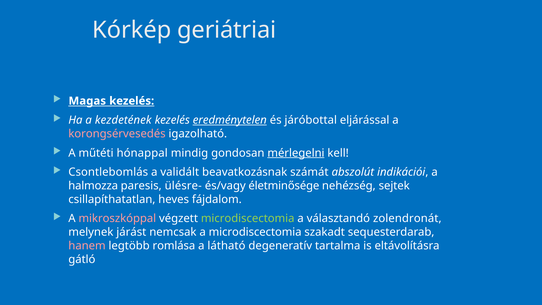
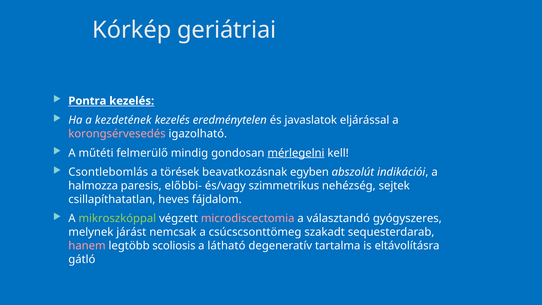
Magas: Magas -> Pontra (87, 101)
eredménytelen underline: present -> none (230, 120)
járóbottal: járóbottal -> javaslatok (311, 120)
hónappal: hónappal -> felmerülő (142, 153)
validált: validált -> törések (180, 172)
számát: számát -> egyben (309, 172)
ülésre-: ülésre- -> előbbi- (183, 186)
életminősége: életminősége -> szimmetrikus (284, 186)
mikroszkóppal colour: pink -> light green (117, 218)
microdiscectomia colour: light green -> pink (248, 218)
zolendronát: zolendronát -> gyógyszeres (407, 218)
a microdiscectomia: microdiscectomia -> csúcscsonttömeg (255, 232)
romlása: romlása -> scoliosis (174, 246)
